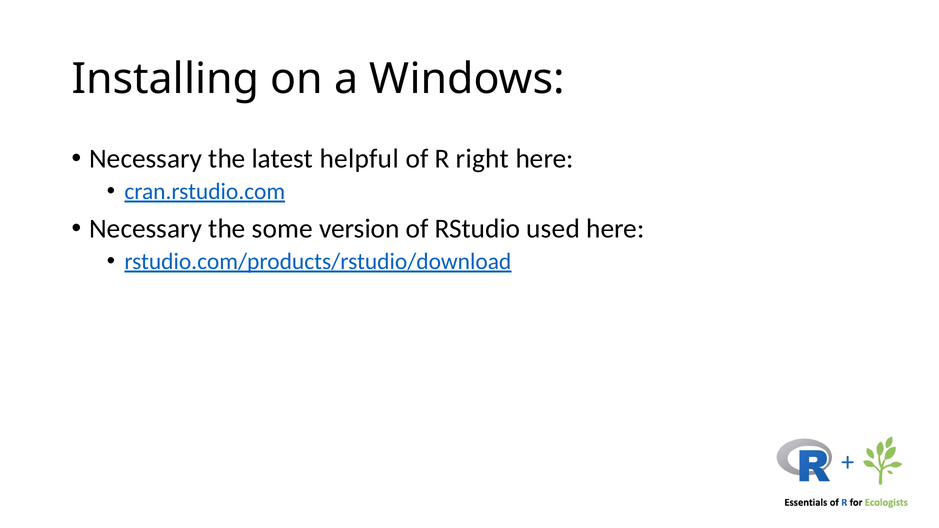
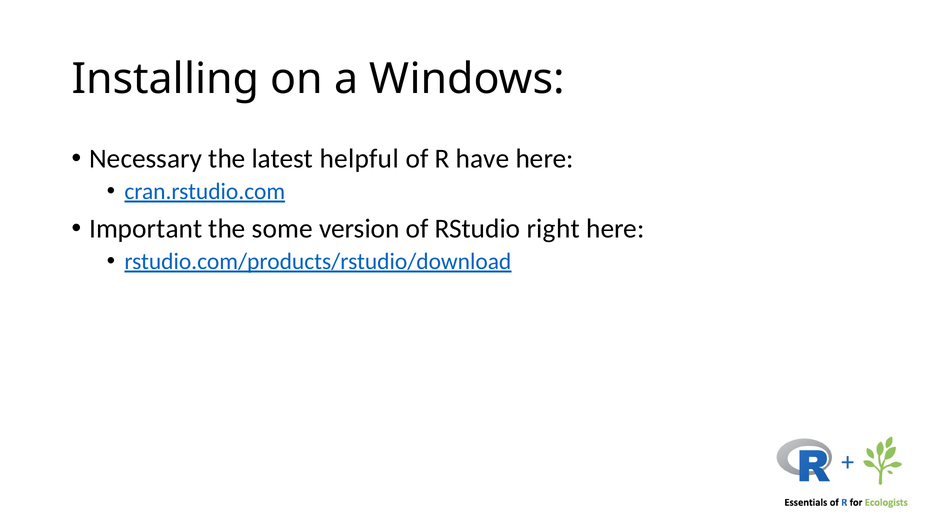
right: right -> have (483, 159)
Necessary: Necessary -> Important (146, 229)
used: used -> right (553, 229)
